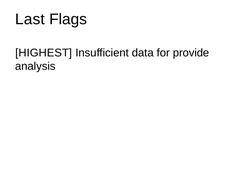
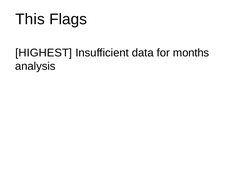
Last: Last -> This (30, 19)
provide: provide -> months (191, 53)
